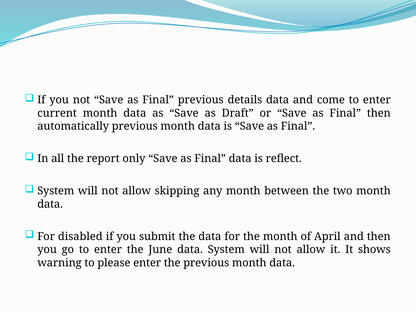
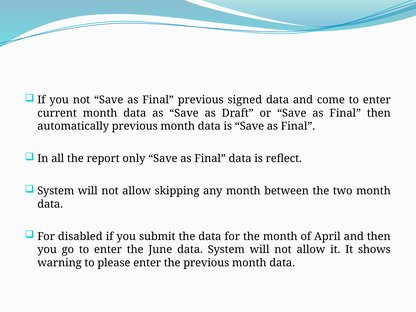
details: details -> signed (245, 100)
